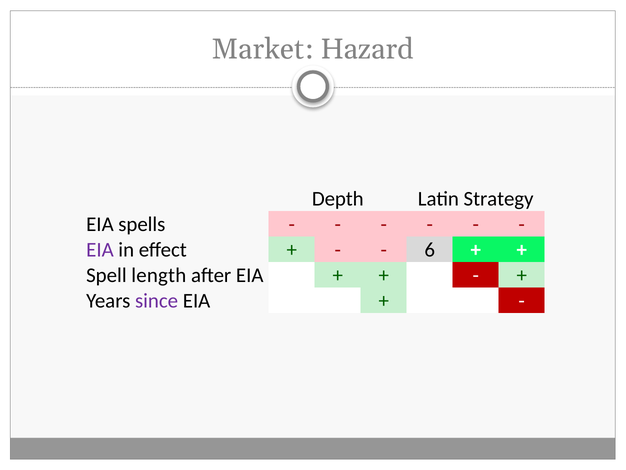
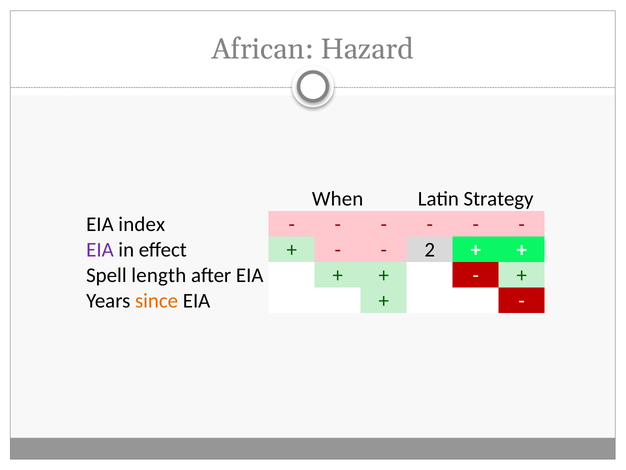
Market: Market -> African (263, 49)
Depth: Depth -> When (338, 198)
spells: spells -> index (142, 224)
6: 6 -> 2 (430, 249)
since colour: purple -> orange (157, 300)
